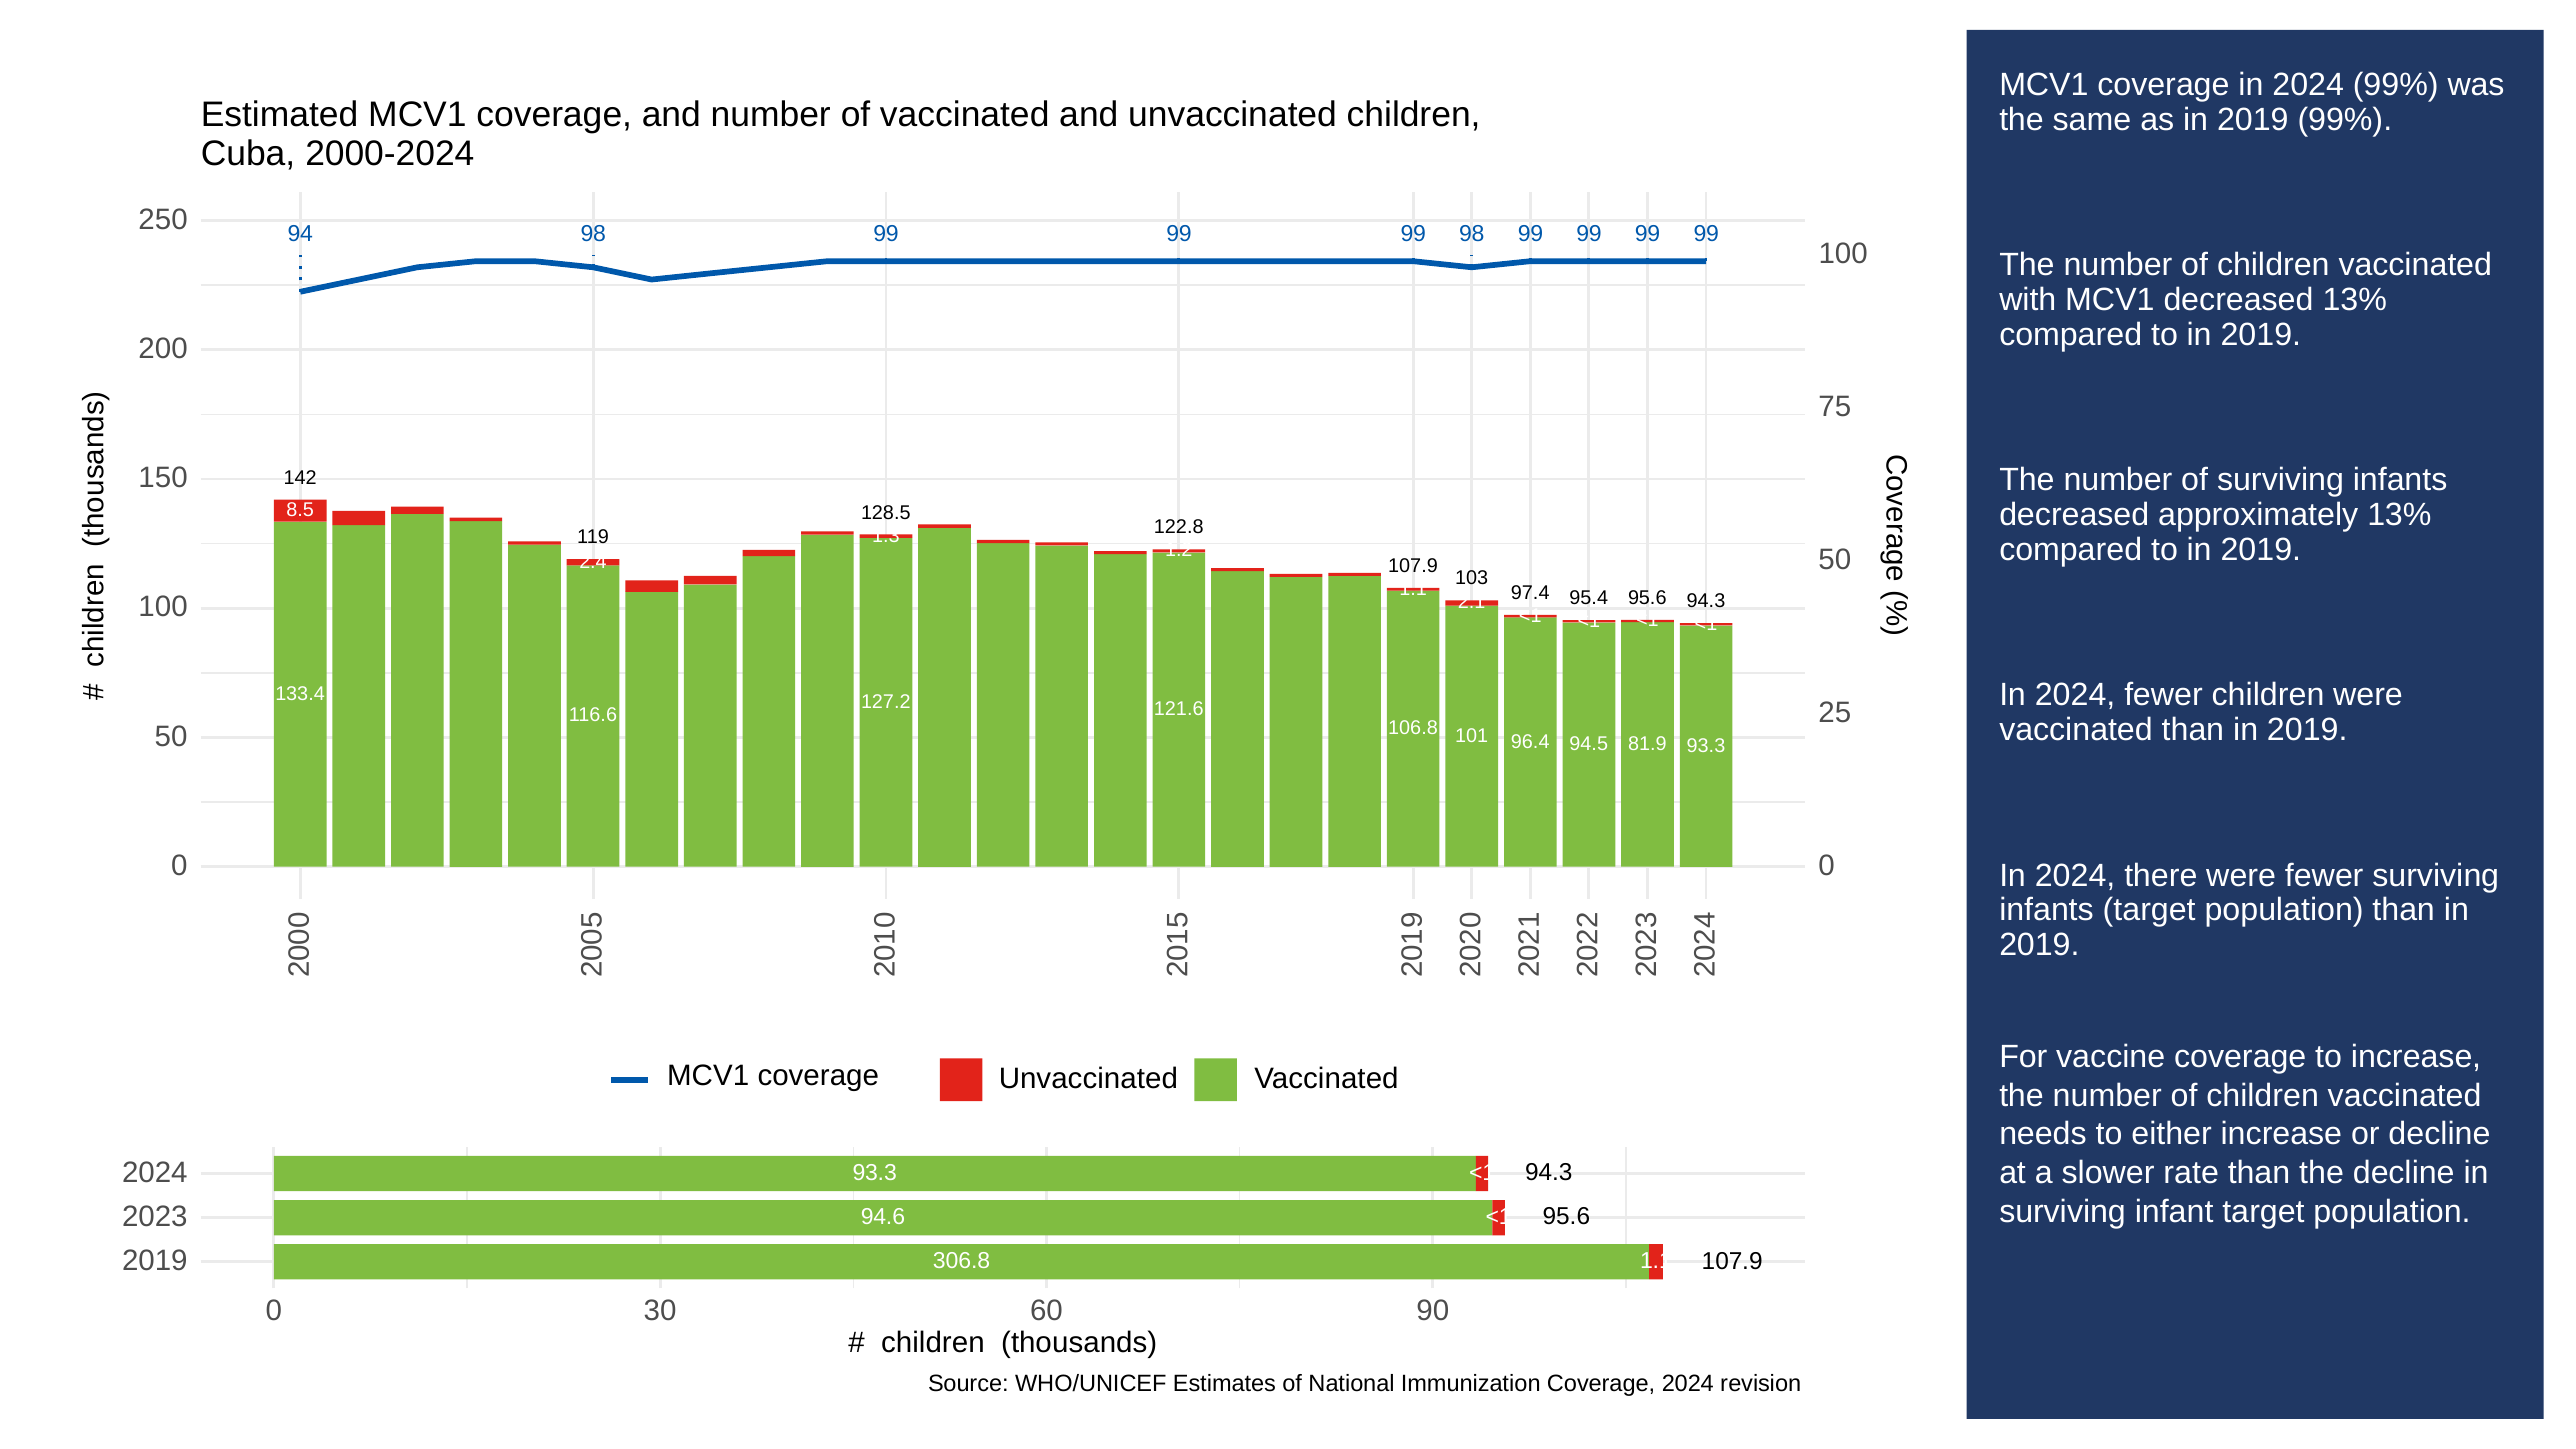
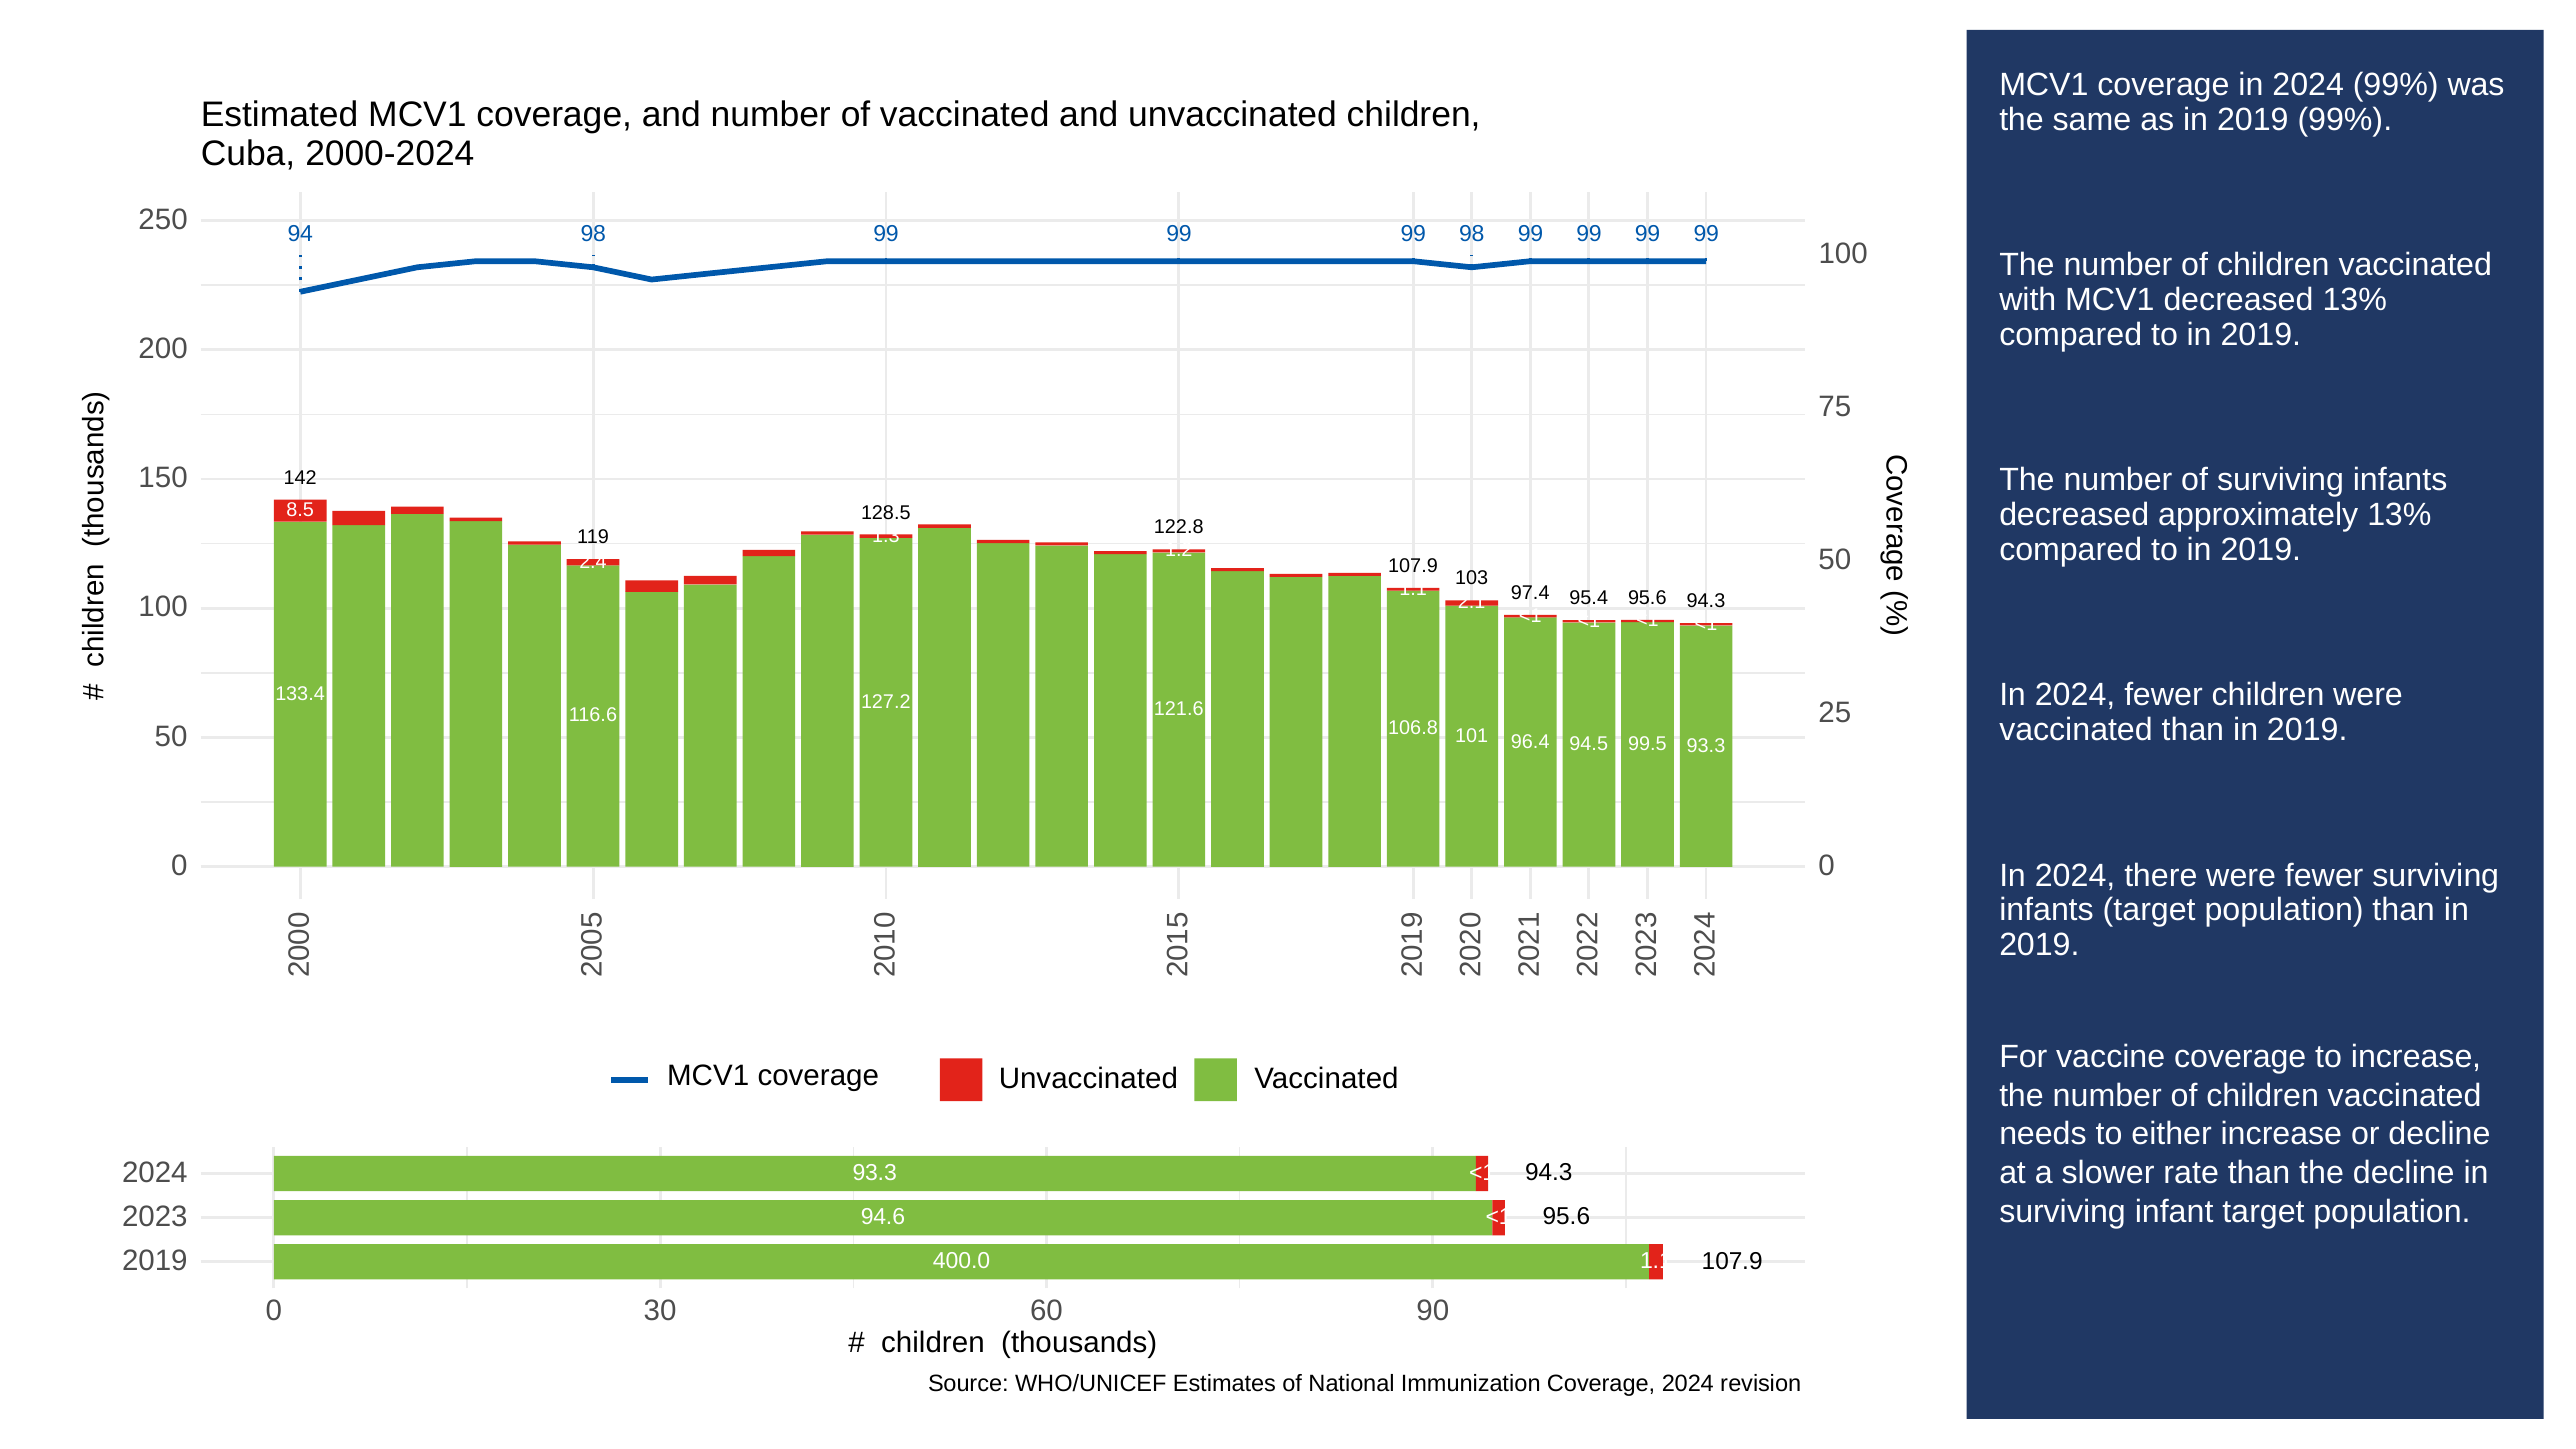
81.9: 81.9 -> 99.5 (1647, 744)
306.8: 306.8 -> 400.0 (962, 1261)
